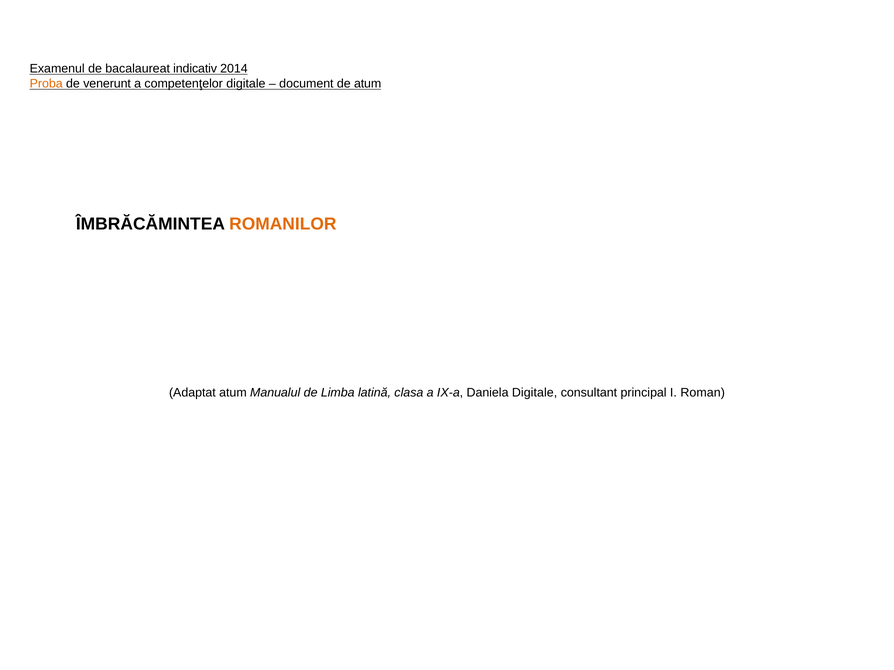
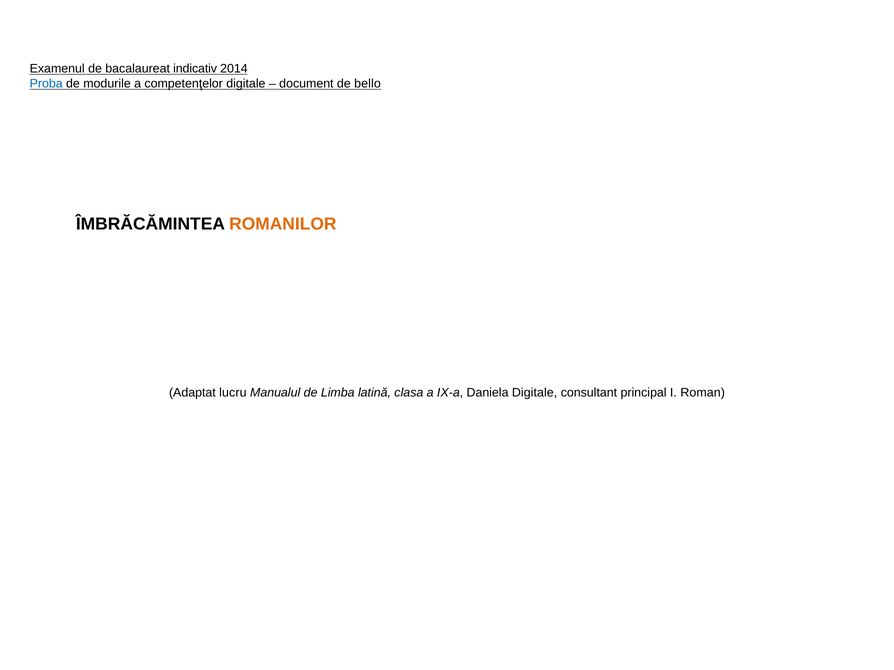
Proba colour: orange -> blue (46, 84)
venerunt: venerunt -> modurile (107, 84)
de atum: atum -> bello (367, 84)
Adaptat atum: atum -> lucru (233, 393)
